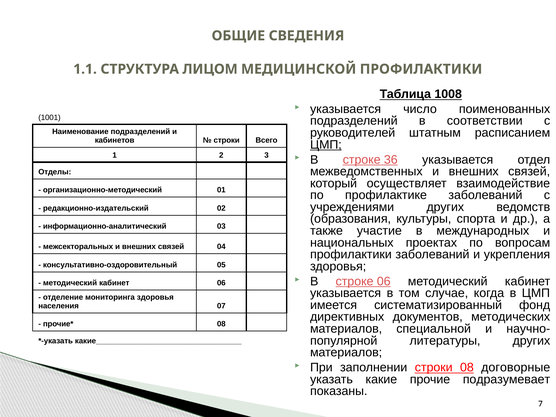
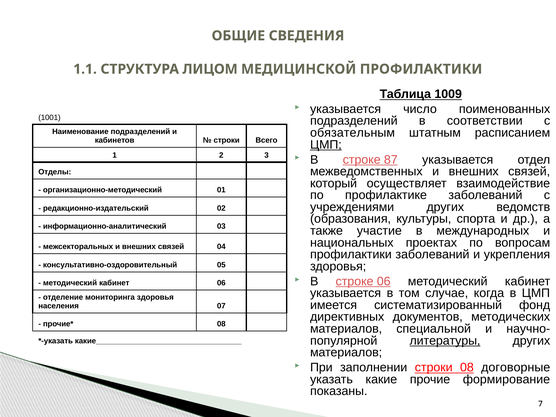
1008: 1008 -> 1009 (448, 94)
руководителей: руководителей -> обязательным (353, 133)
36: 36 -> 87 (391, 160)
литературы underline: none -> present (445, 341)
подразумевает: подразумевает -> формирование (506, 379)
